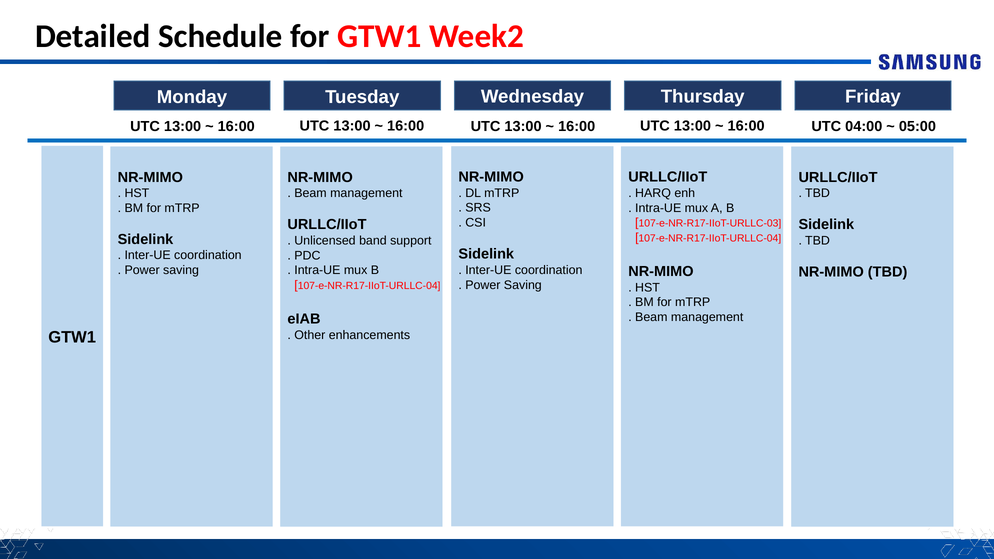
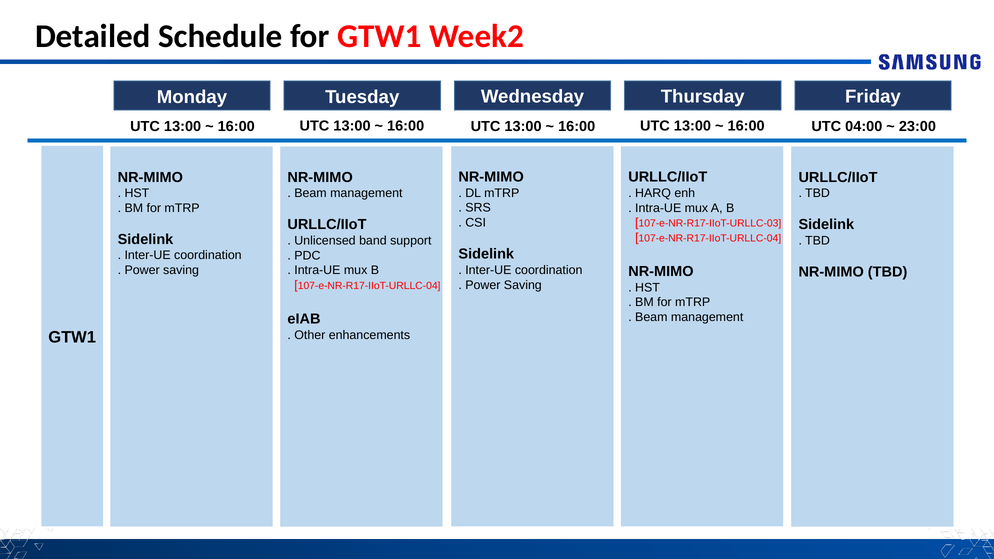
05:00: 05:00 -> 23:00 (917, 126)
